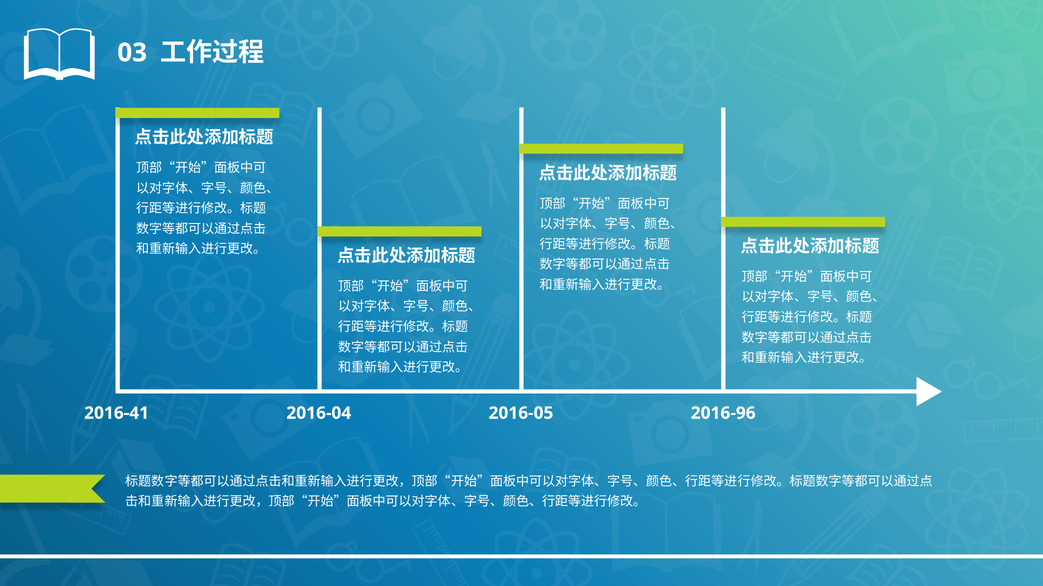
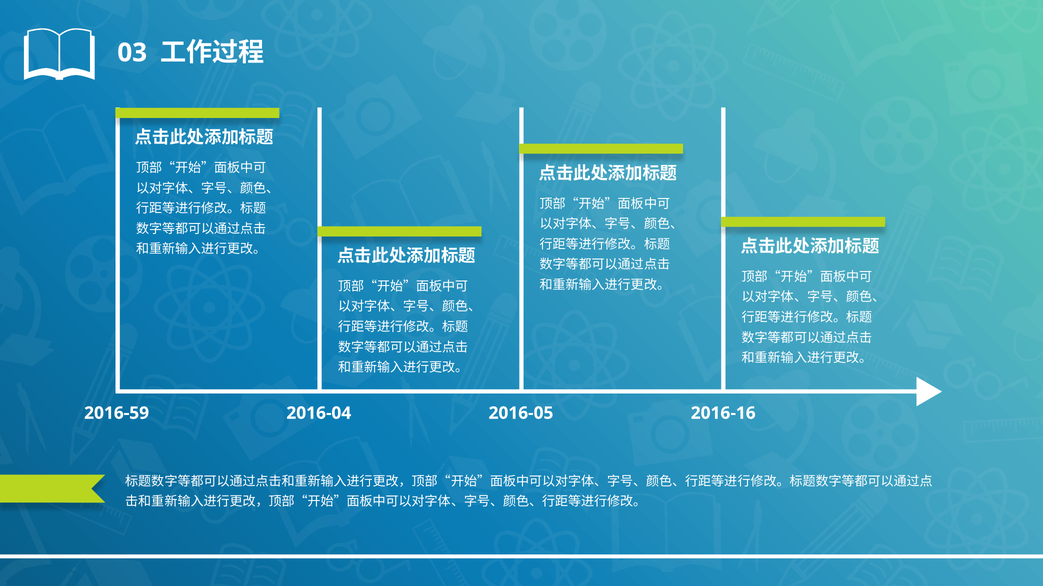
2016-41: 2016-41 -> 2016-59 (117, 414)
2016-96: 2016-96 -> 2016-16 (723, 414)
